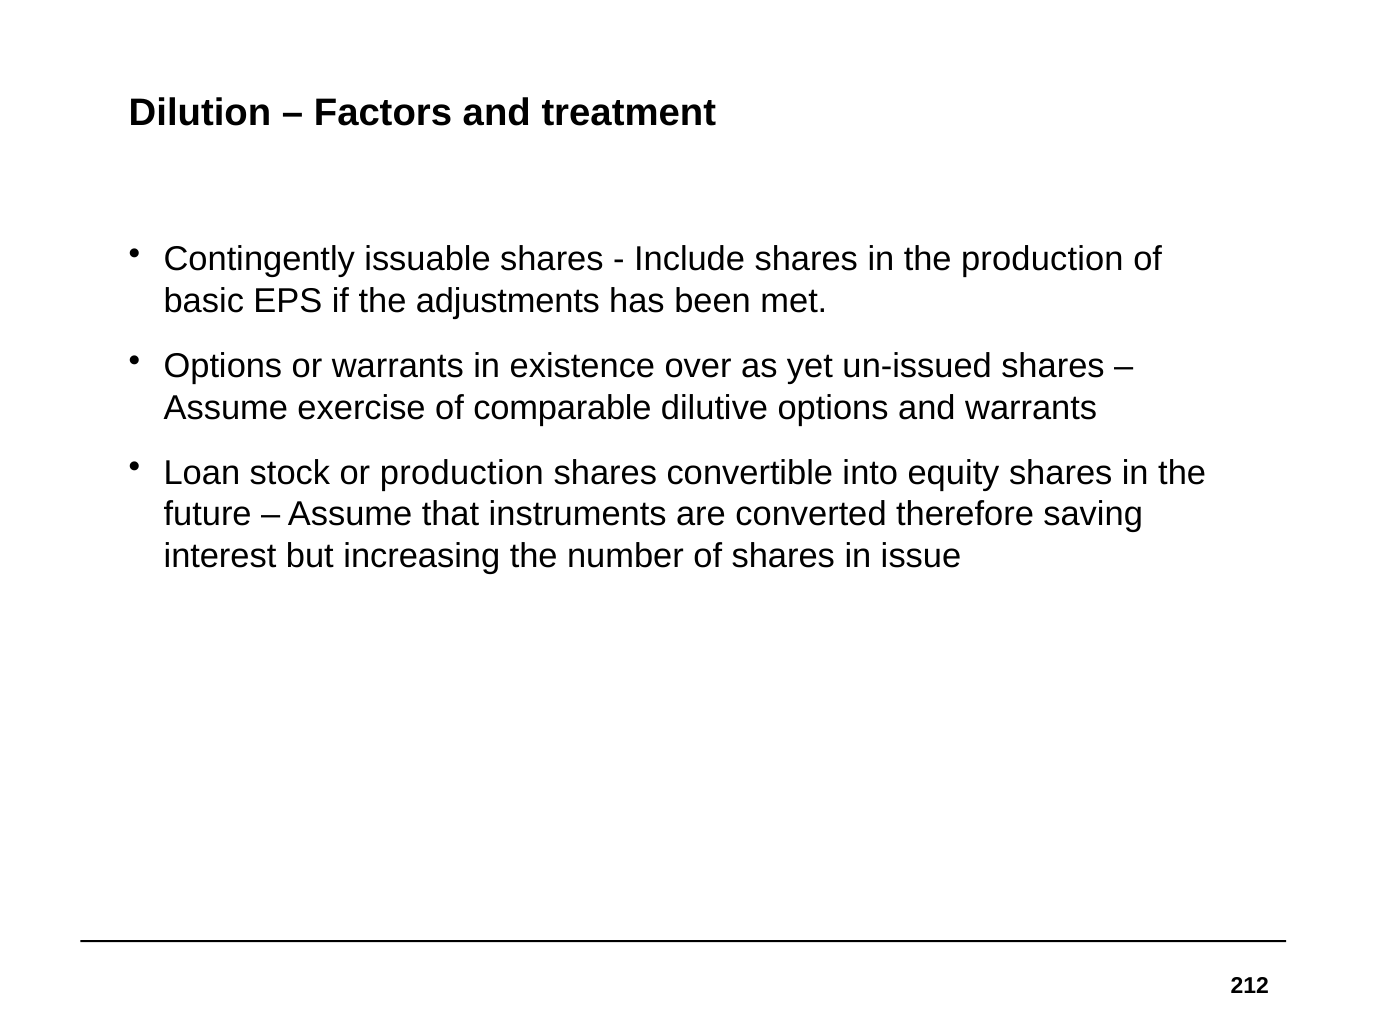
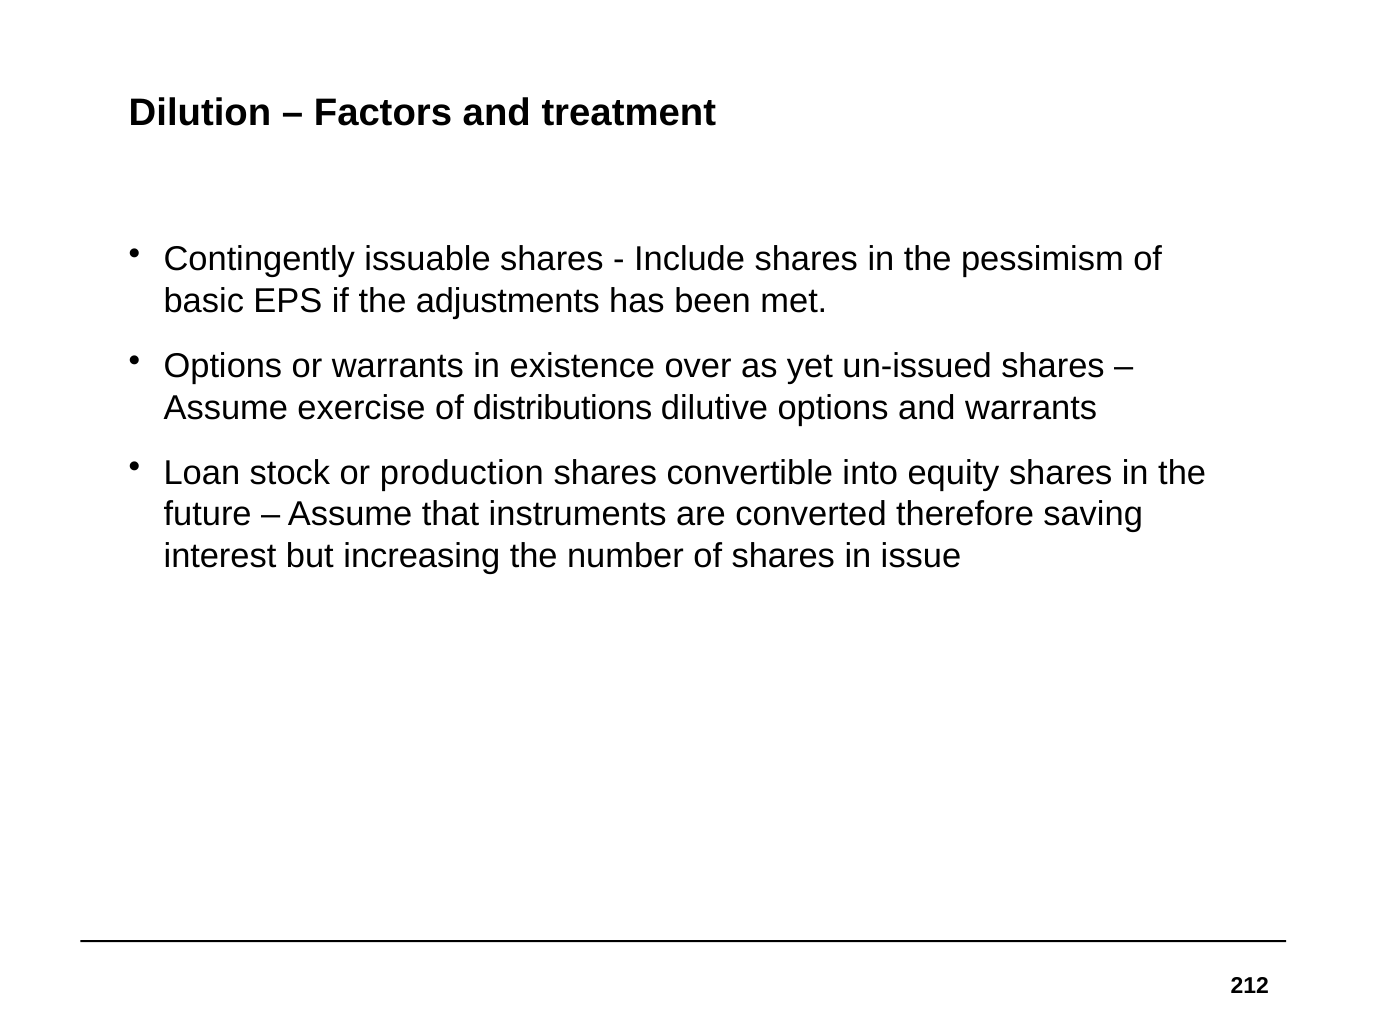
the production: production -> pessimism (1042, 260)
comparable: comparable -> distributions (563, 408)
